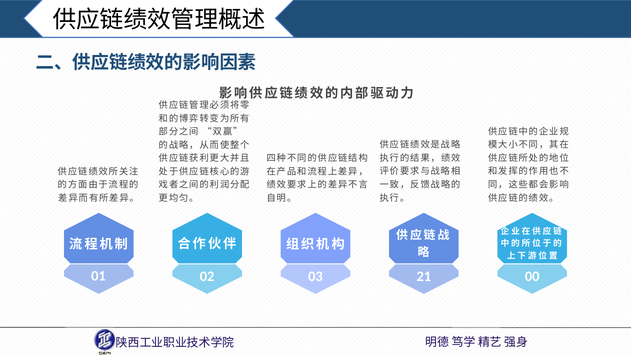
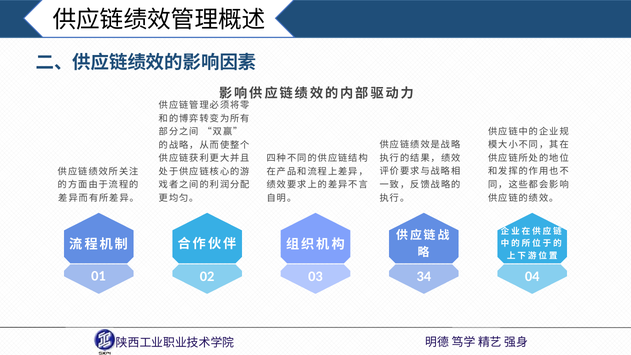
00: 00 -> 04 (532, 276)
21: 21 -> 34 (424, 276)
